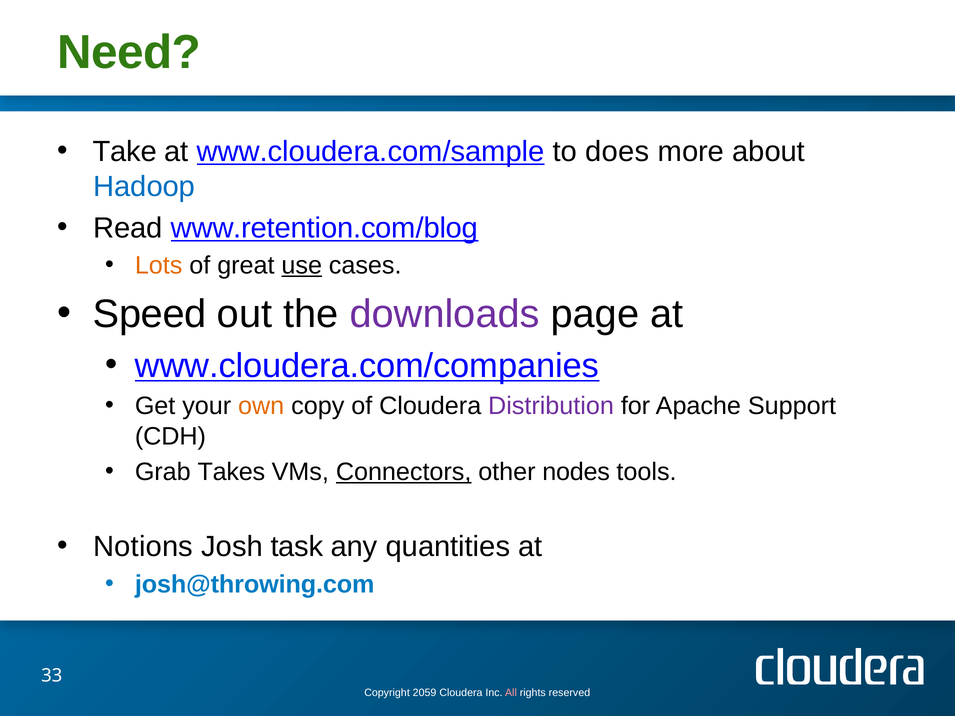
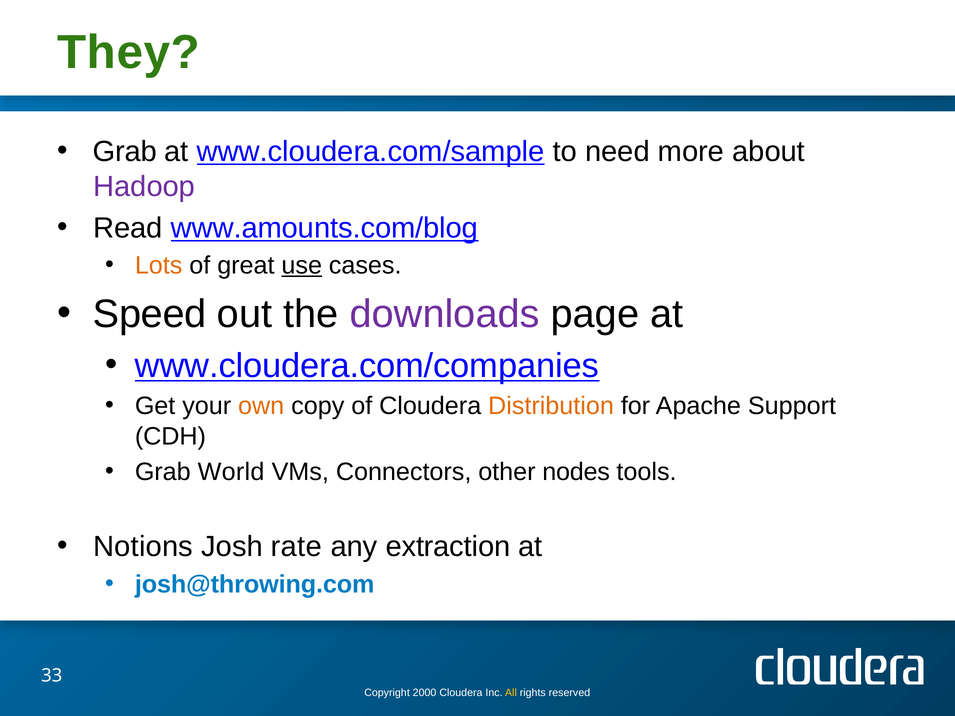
Need: Need -> They (129, 53)
Take: Take -> Grab (125, 152)
does: does -> need (617, 152)
Hadoop colour: blue -> purple (144, 187)
www.retention.com/blog: www.retention.com/blog -> www.amounts.com/blog (324, 228)
Distribution colour: purple -> orange (551, 406)
Takes: Takes -> World (231, 472)
Connectors underline: present -> none (404, 472)
task: task -> rate (297, 547)
quantities: quantities -> extraction (448, 547)
2059: 2059 -> 2000 (425, 693)
All colour: pink -> yellow (511, 693)
